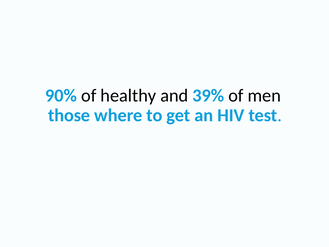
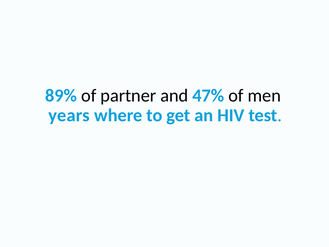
90%: 90% -> 89% (61, 96)
healthy: healthy -> partner (128, 96)
39%: 39% -> 47% (208, 96)
those: those -> years (69, 115)
